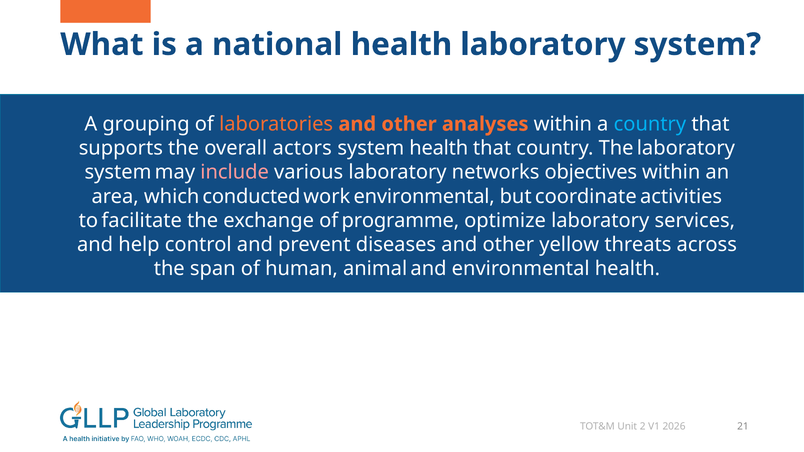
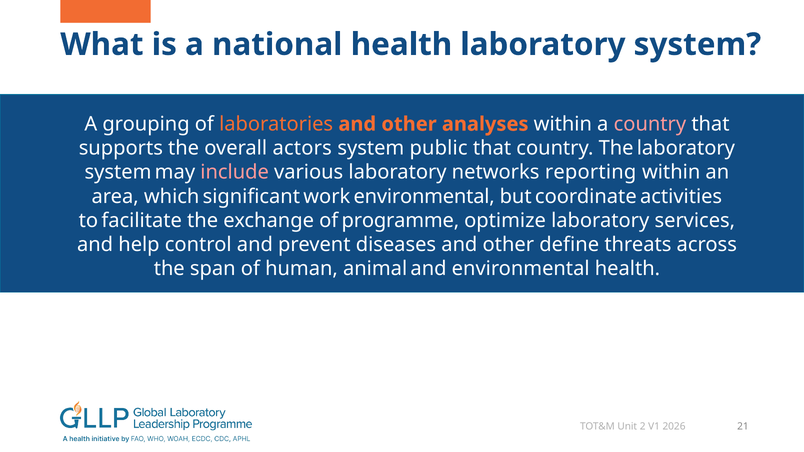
country colour: light blue -> pink (650, 124)
system health: health -> public (439, 148)
objectives: objectives -> reporting (591, 172)
conducted: conducted -> significant (251, 197)
yellow: yellow -> define (569, 245)
